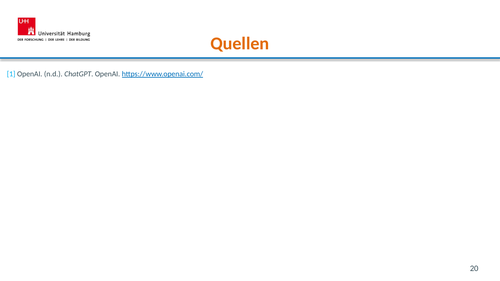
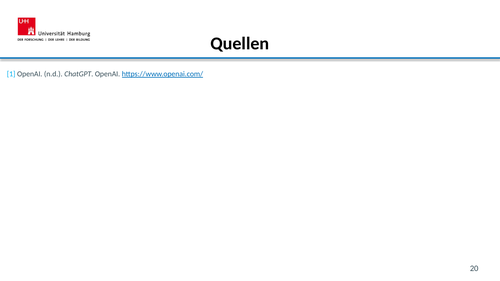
Quellen colour: orange -> black (240, 44)
